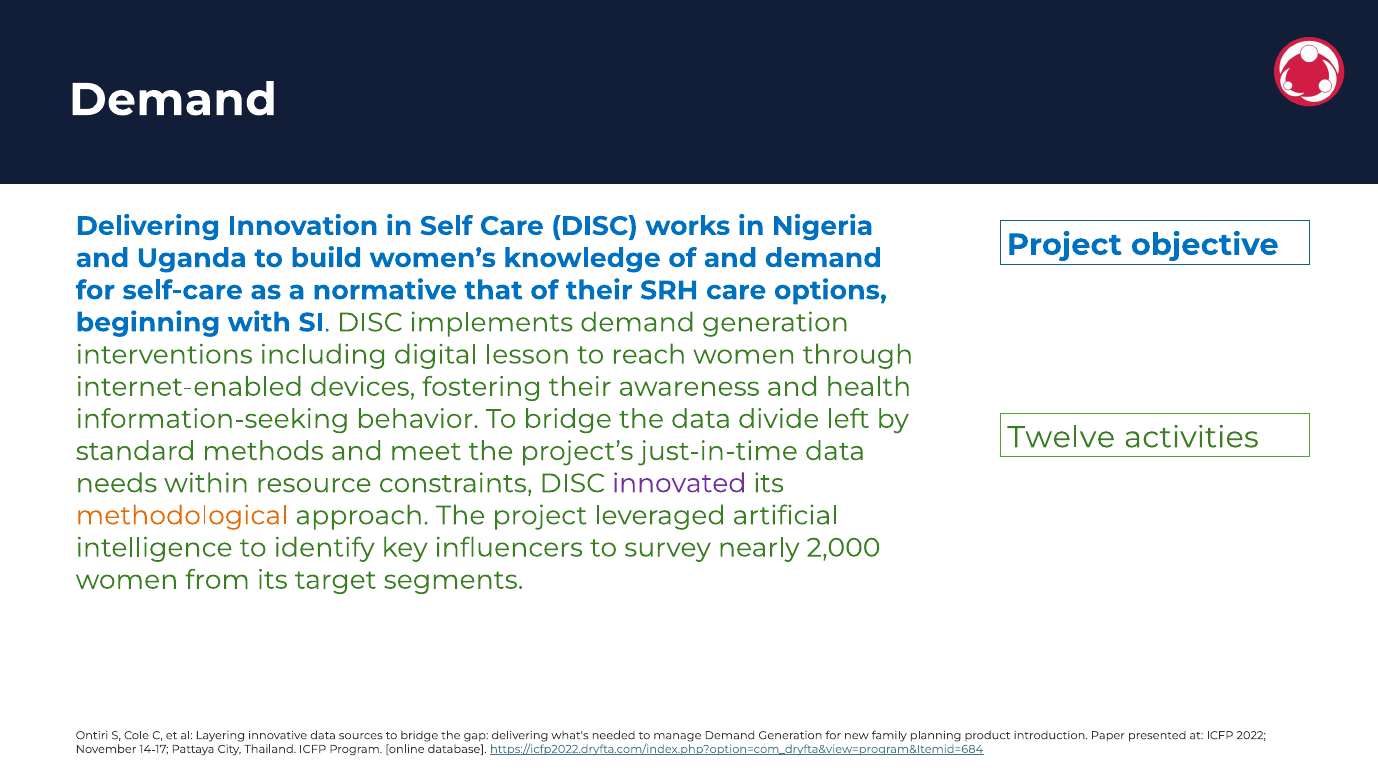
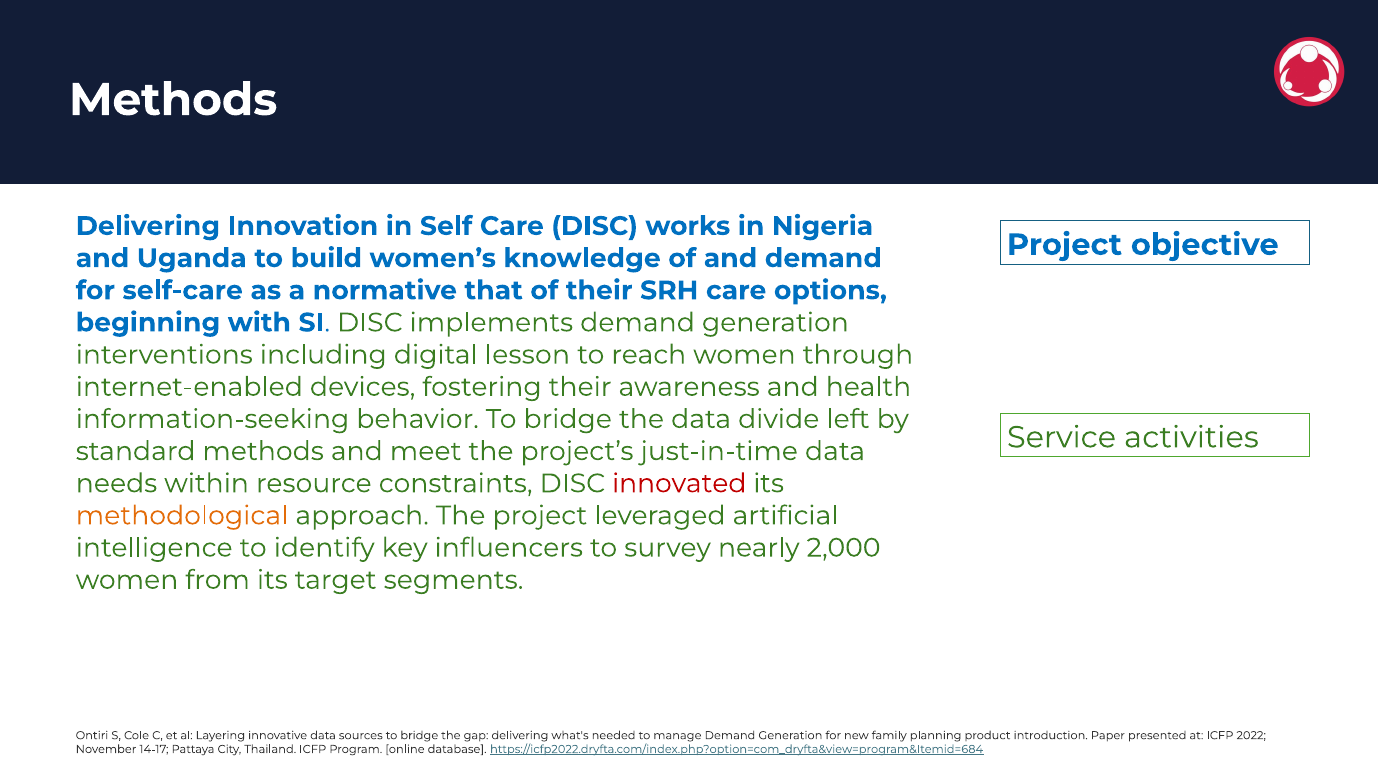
Demand: Demand -> Methods (173, 100)
Twelve: Twelve -> Service (1062, 437)
innovated colour: purple -> red (679, 484)
